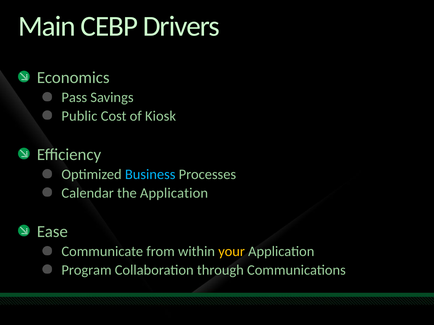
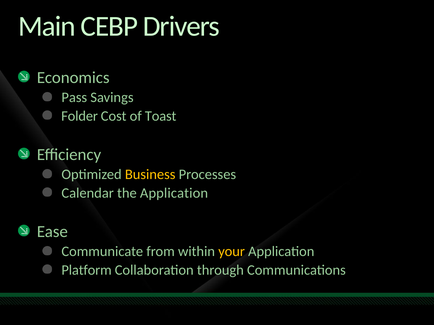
Public: Public -> Folder (80, 116)
Kiosk: Kiosk -> Toast (161, 116)
Business colour: light blue -> yellow (150, 175)
Program: Program -> Platform (87, 270)
